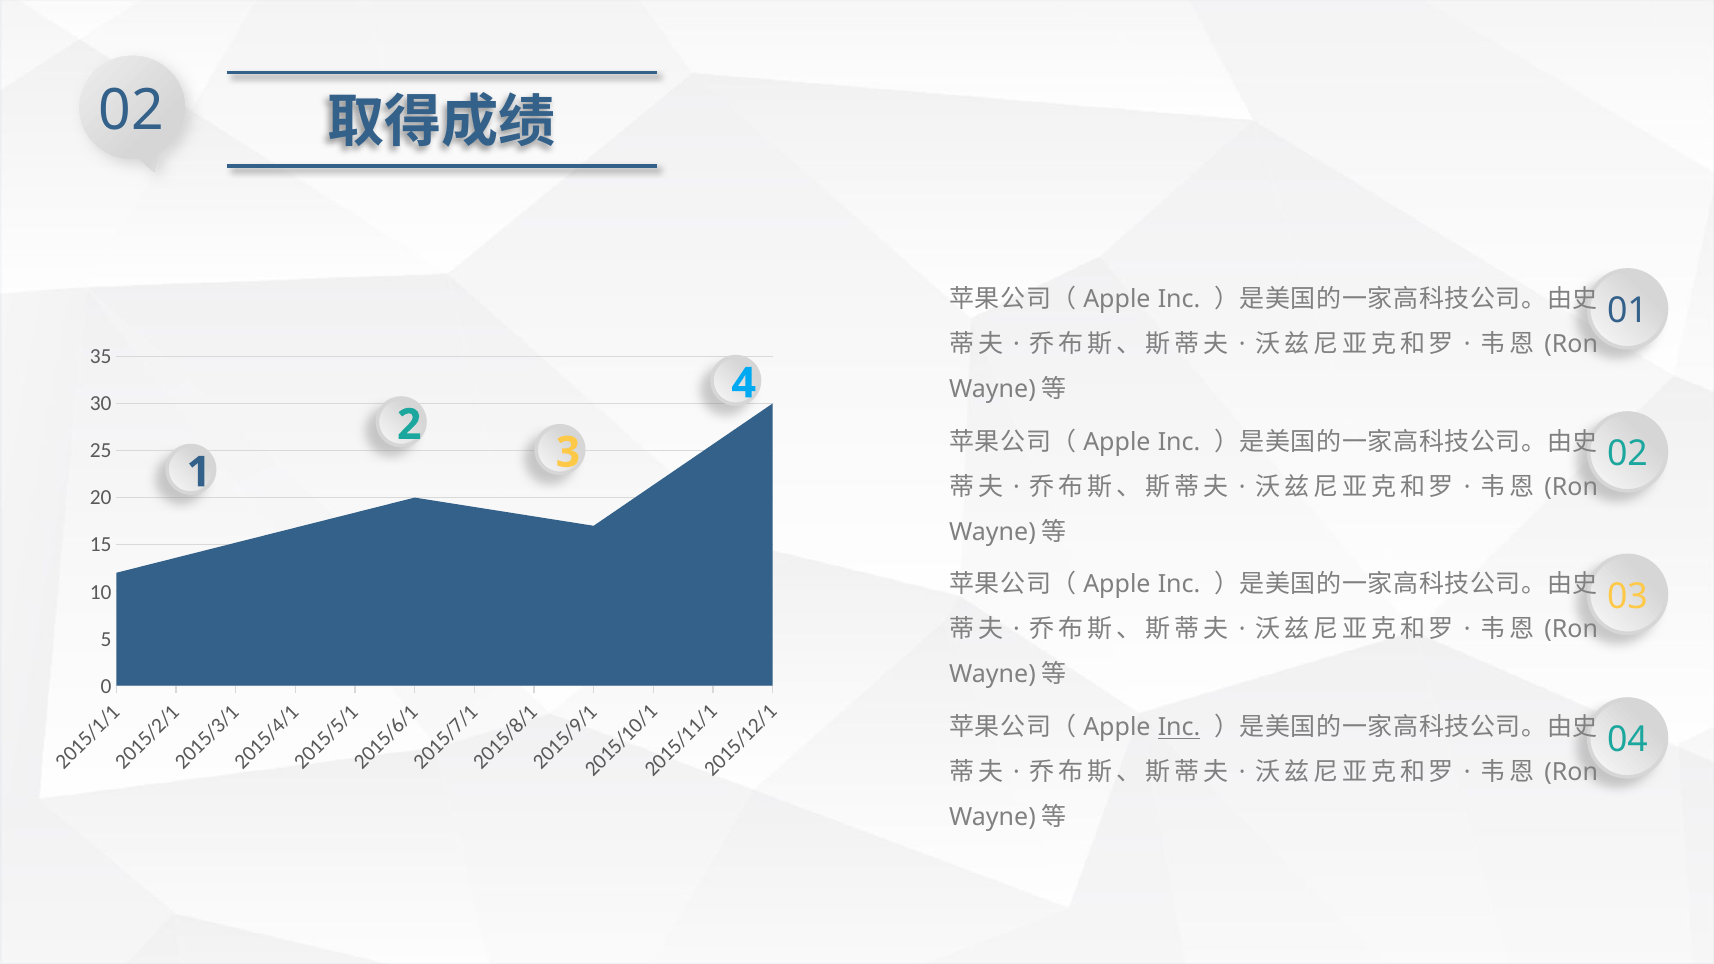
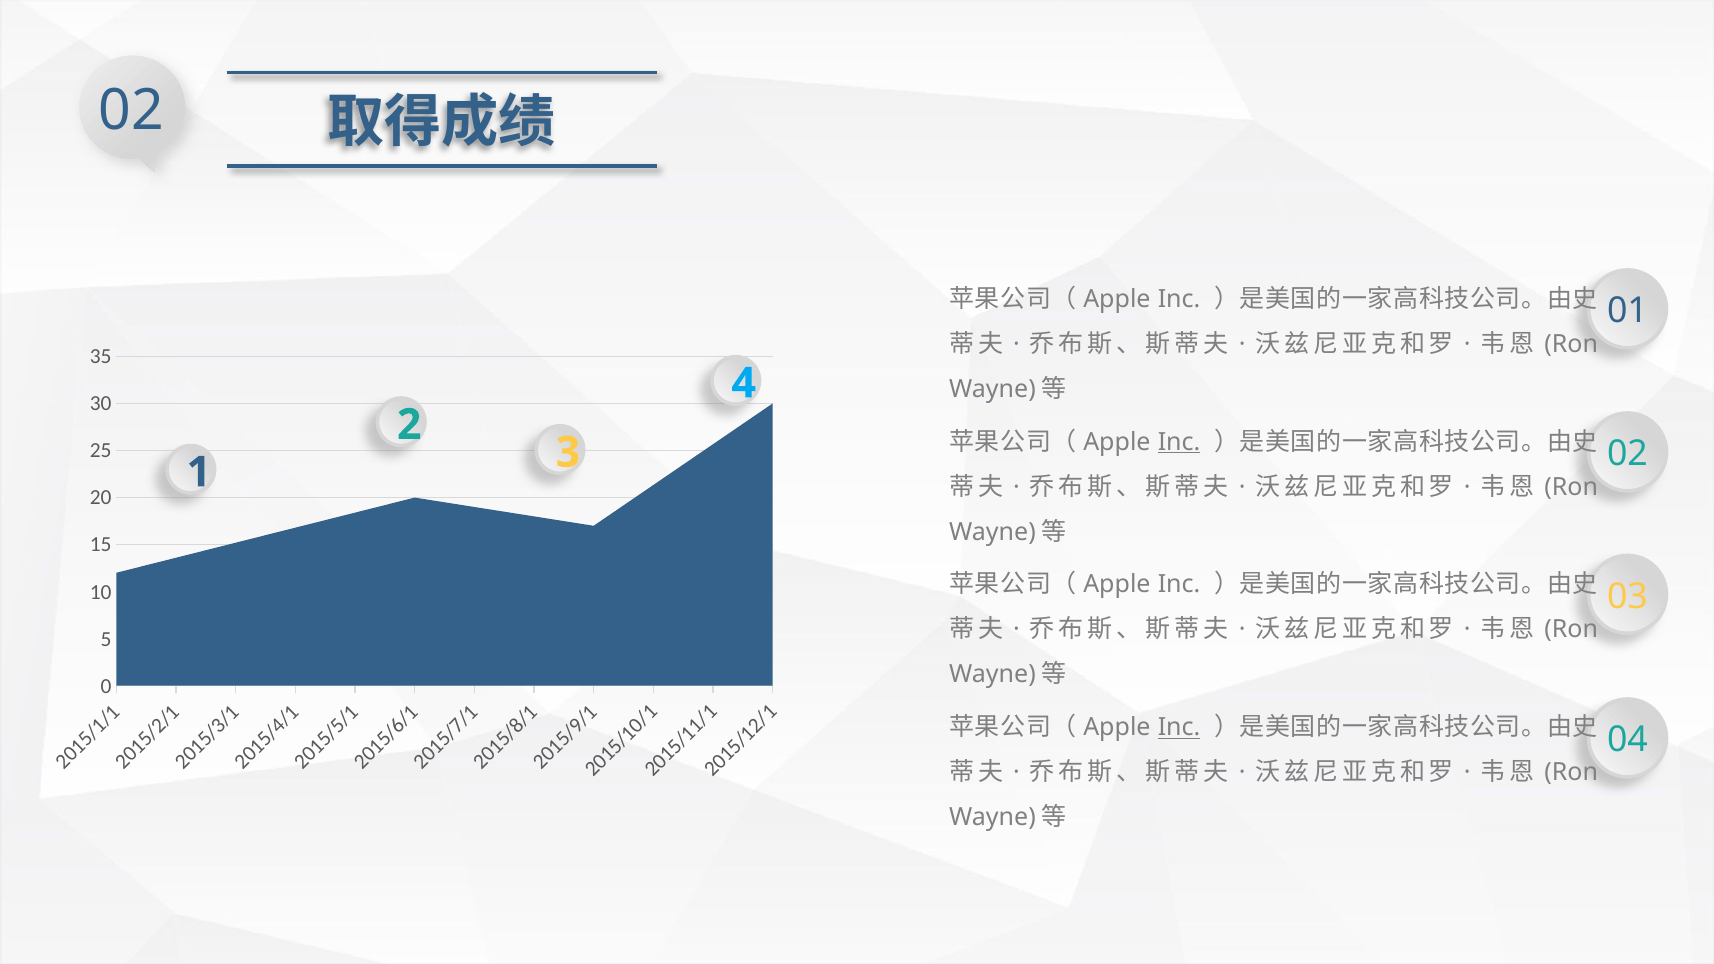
Inc underline: none -> present (1179, 442)
